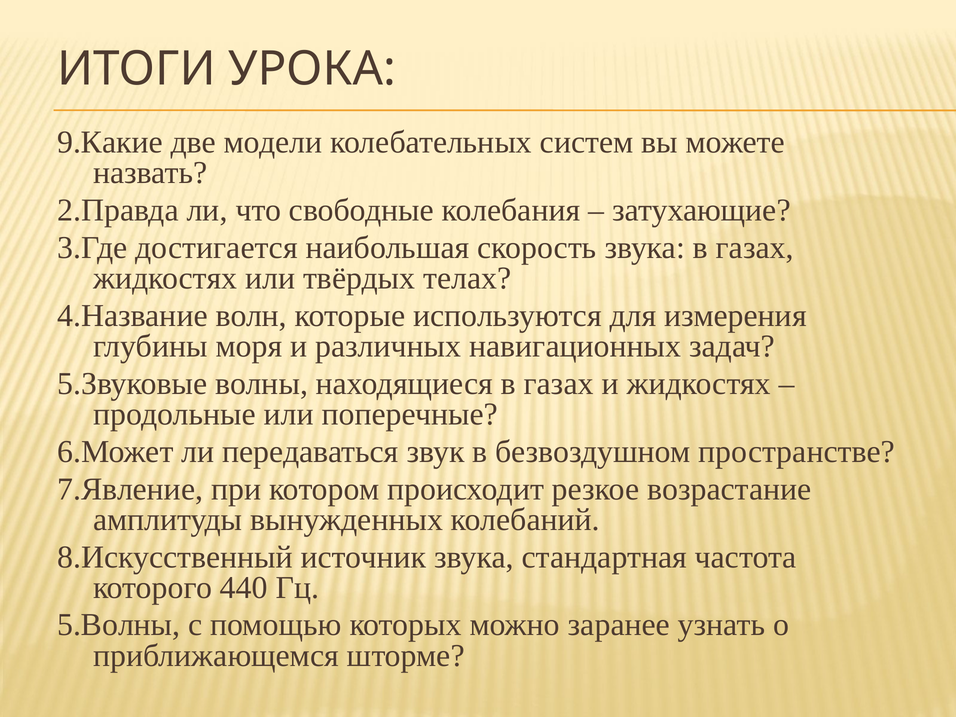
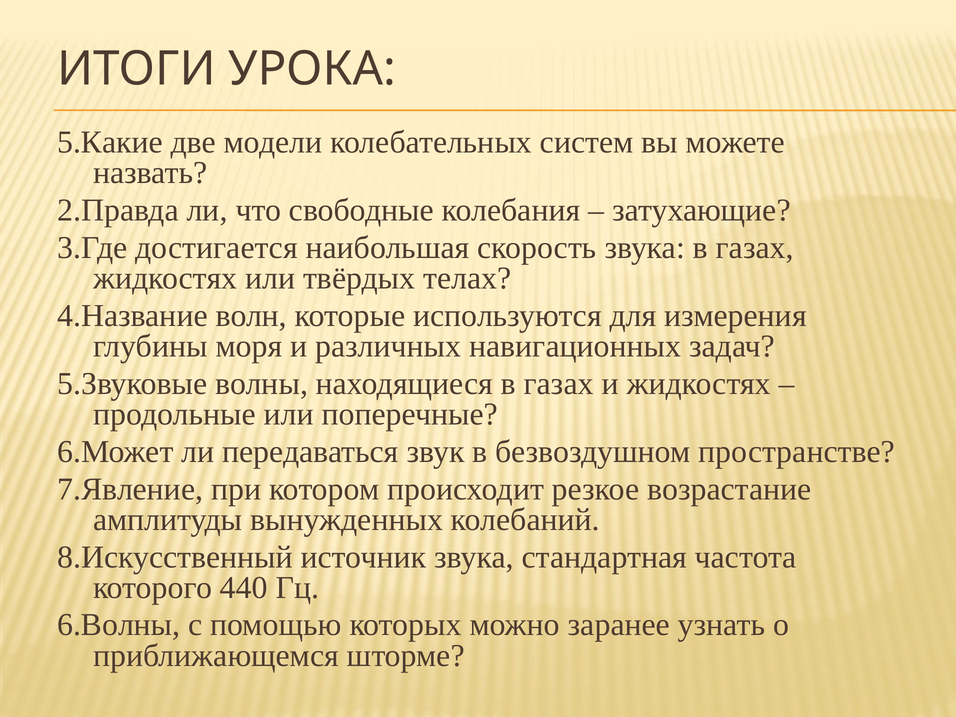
9.Какие: 9.Какие -> 5.Какие (110, 142)
5.Волны: 5.Волны -> 6.Волны (119, 625)
